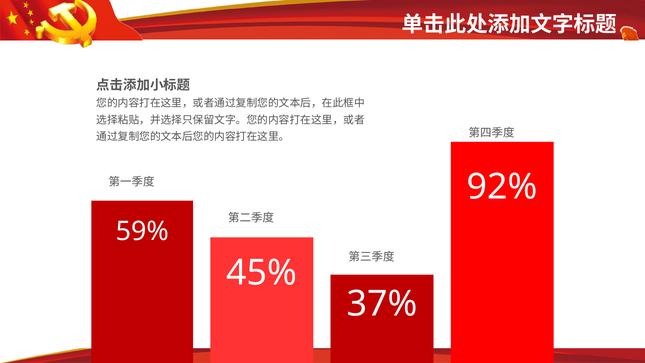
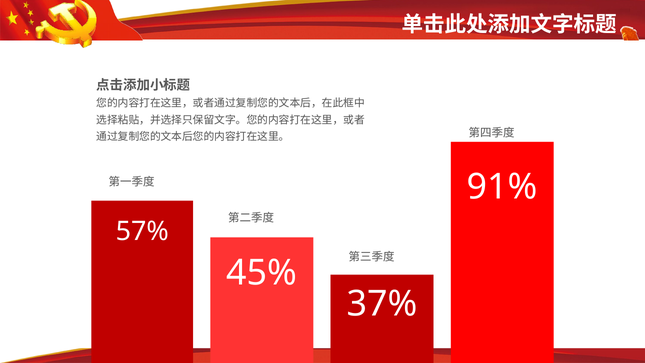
92%: 92% -> 91% (502, 187)
59%: 59% -> 57% (142, 231)
